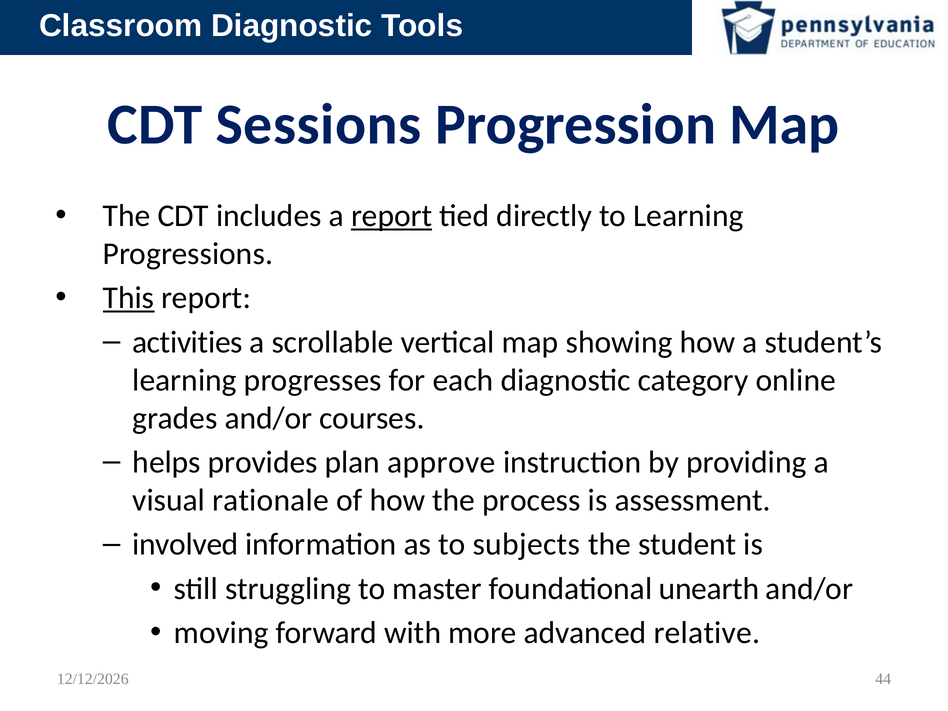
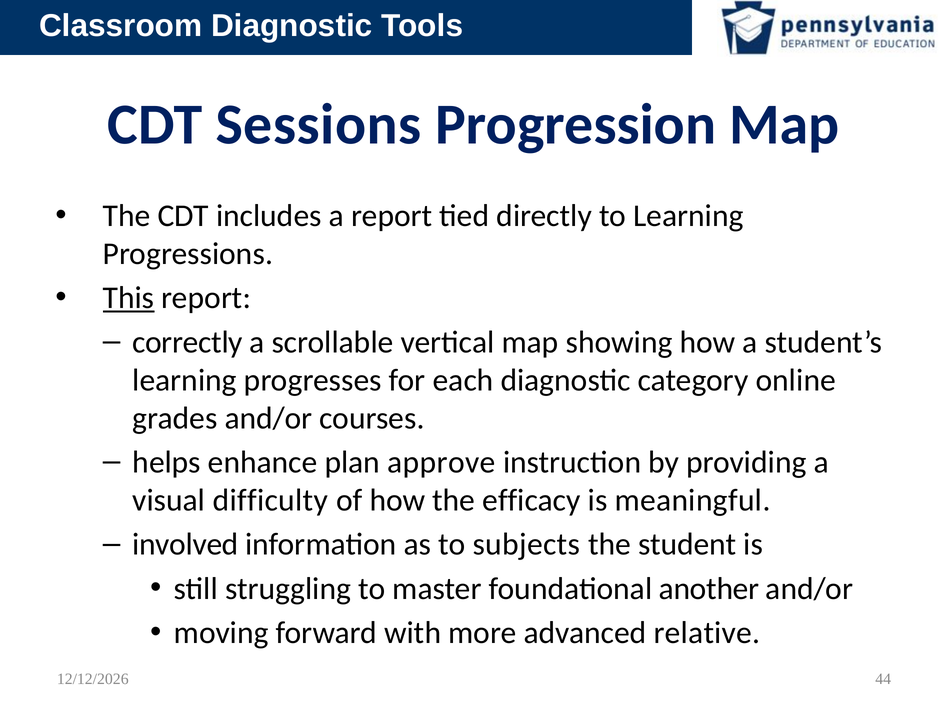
report underline: present -> none (392, 216)
activities: activities -> correctly (187, 342)
provides: provides -> enhance (263, 462)
rationale: rationale -> difficulty (270, 500)
process: process -> efficacy (531, 500)
assessment: assessment -> meaningful (693, 500)
unearth: unearth -> another (709, 589)
